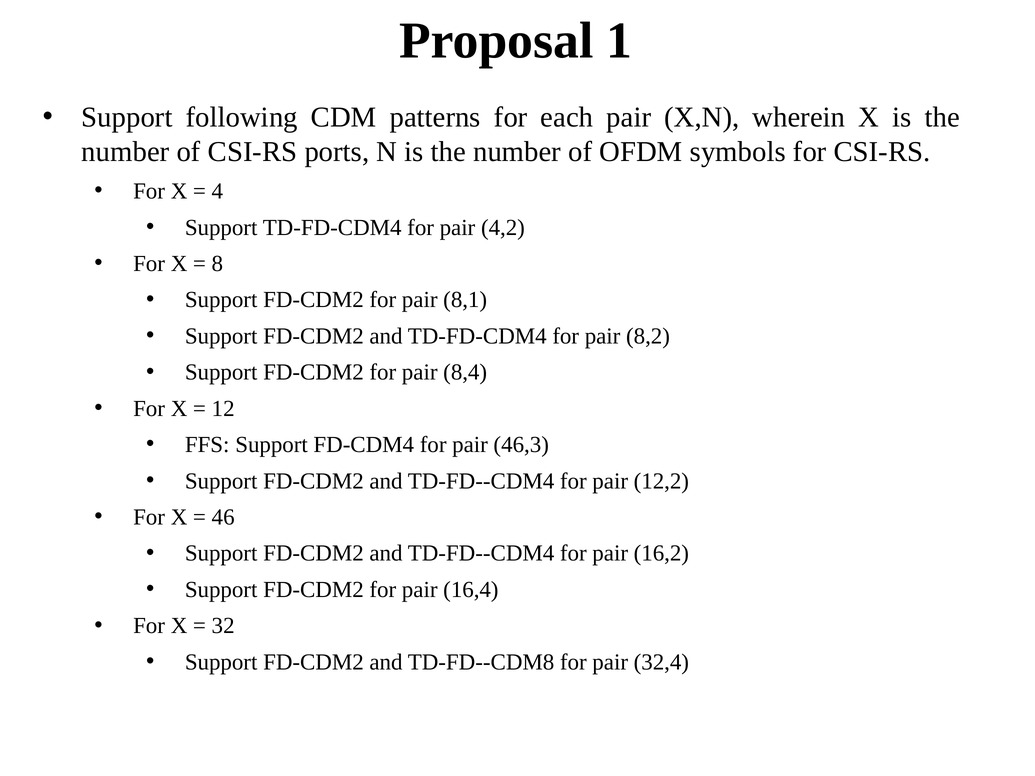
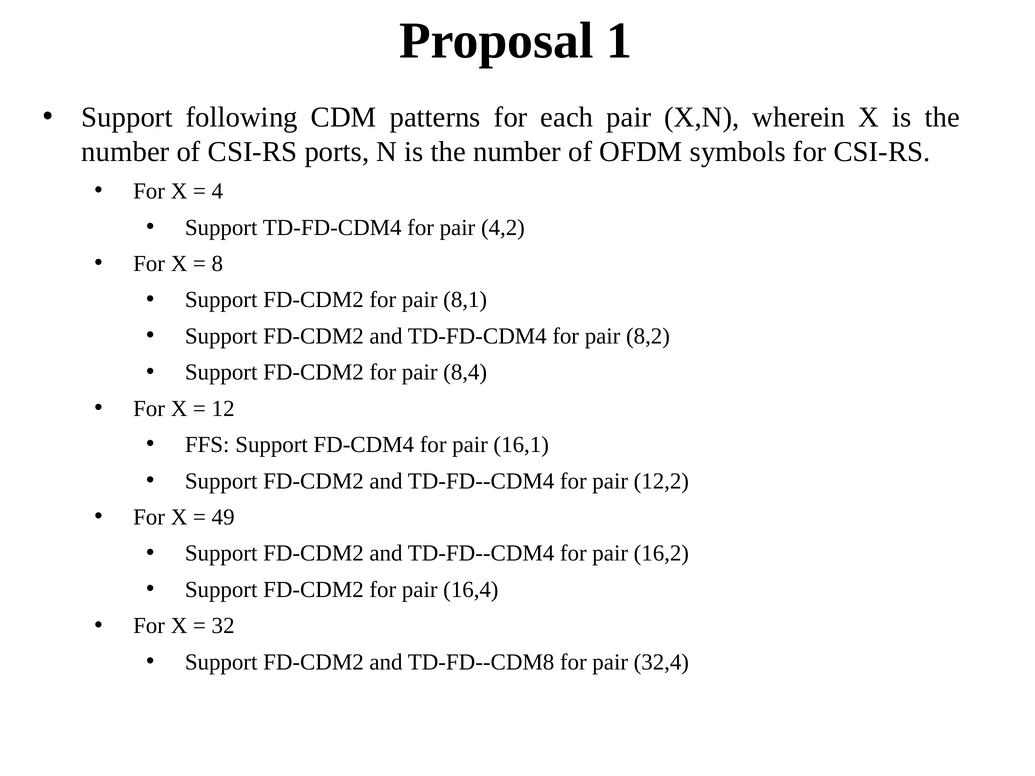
46,3: 46,3 -> 16,1 (521, 445)
46: 46 -> 49 (223, 517)
